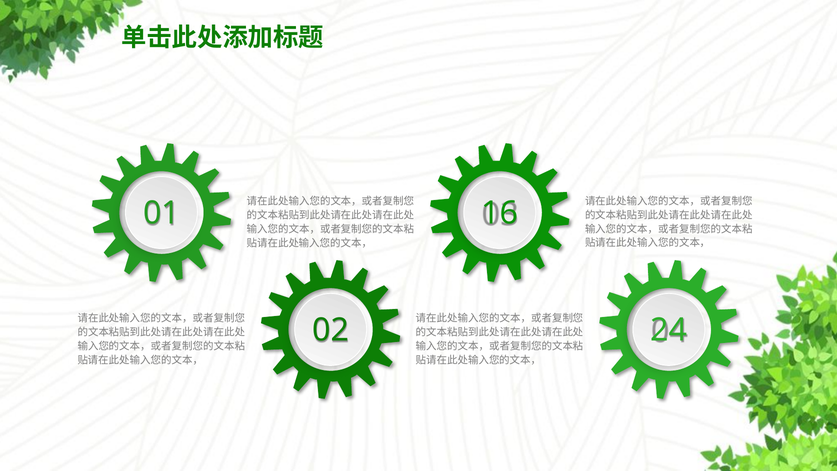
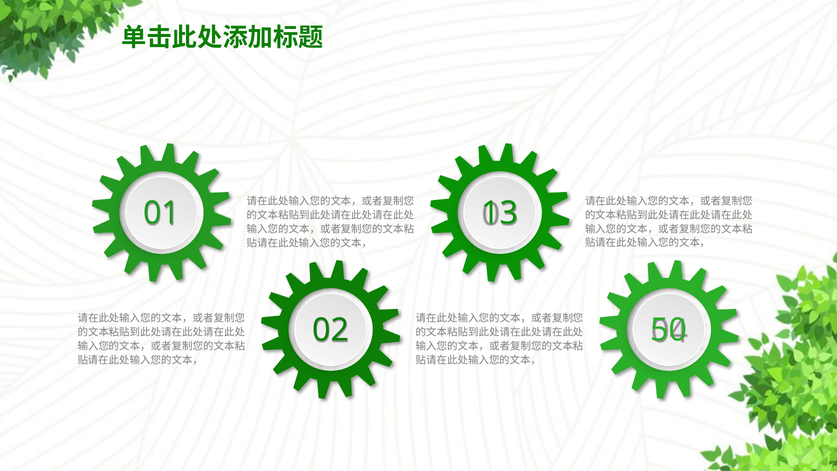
16: 16 -> 13 (500, 213)
24: 24 -> 50 (669, 330)
